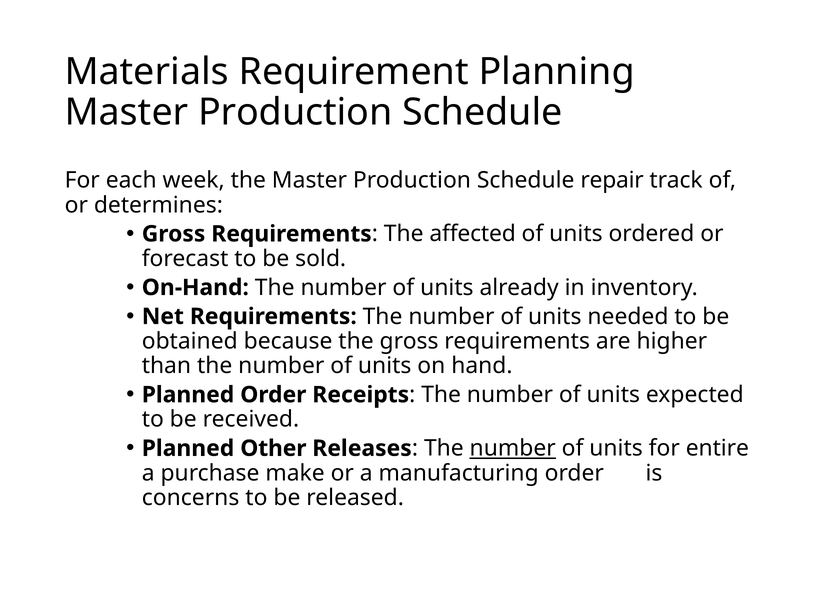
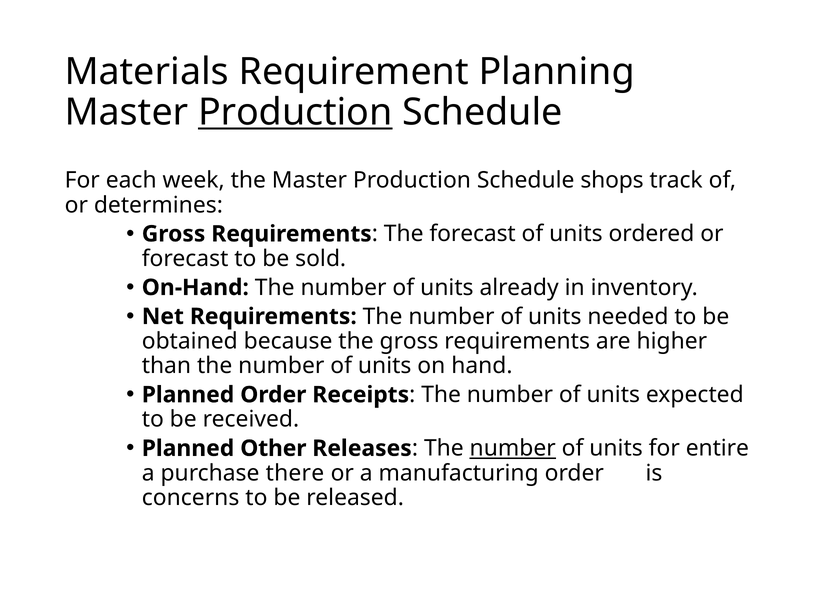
Production underline: none -> present (295, 112)
repair: repair -> shops (612, 180)
The affected: affected -> forecast (473, 234)
make: make -> there (295, 473)
